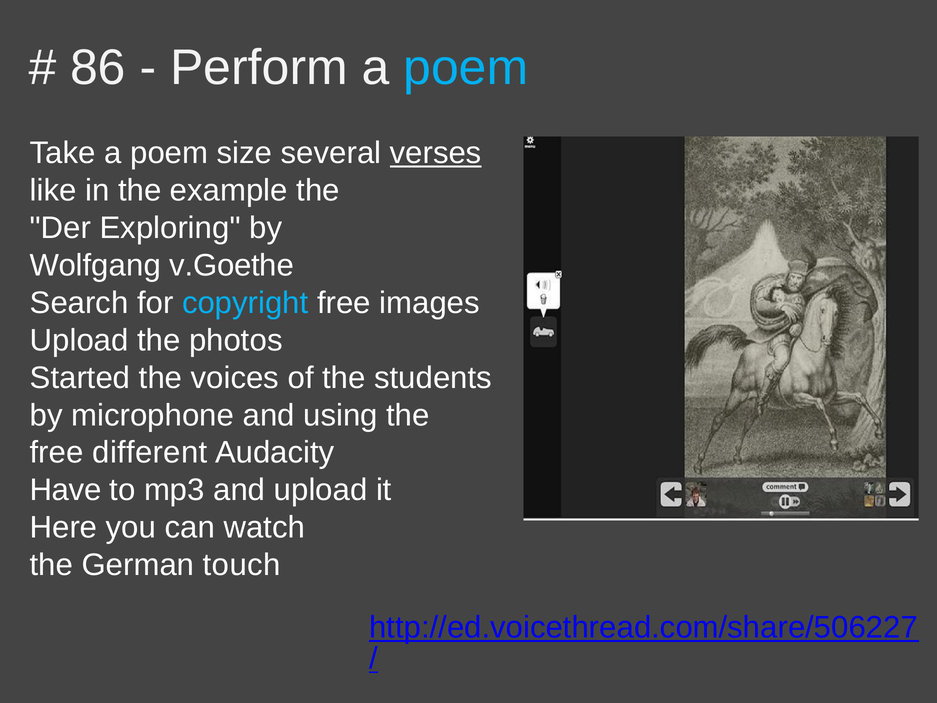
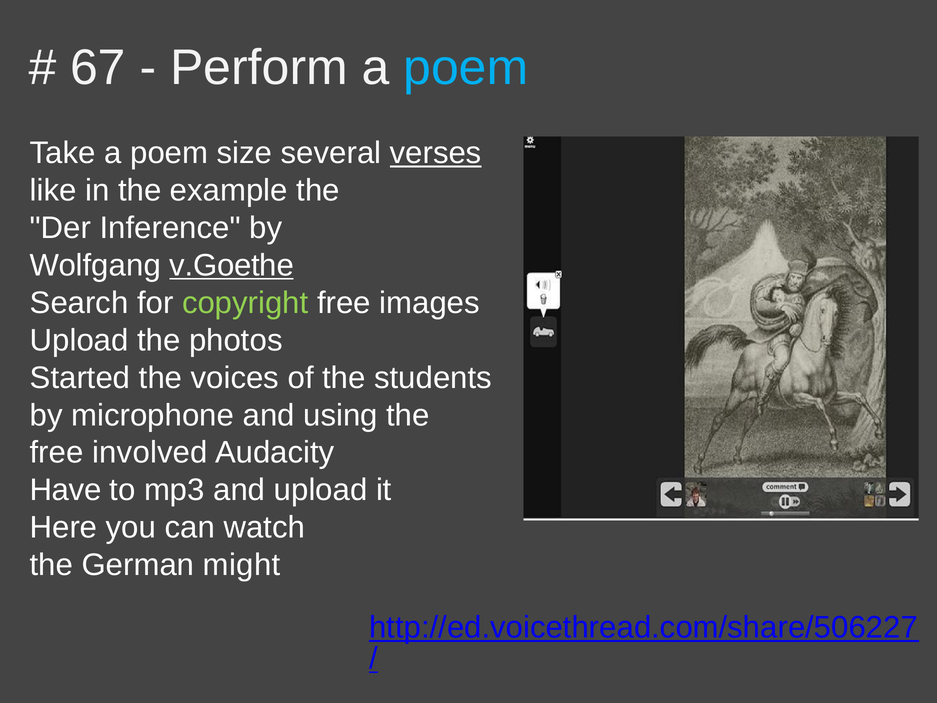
86: 86 -> 67 (98, 68)
Exploring: Exploring -> Inference (170, 228)
v.Goethe underline: none -> present (232, 265)
copyright colour: light blue -> light green (245, 303)
different: different -> involved (150, 453)
touch: touch -> might (242, 565)
